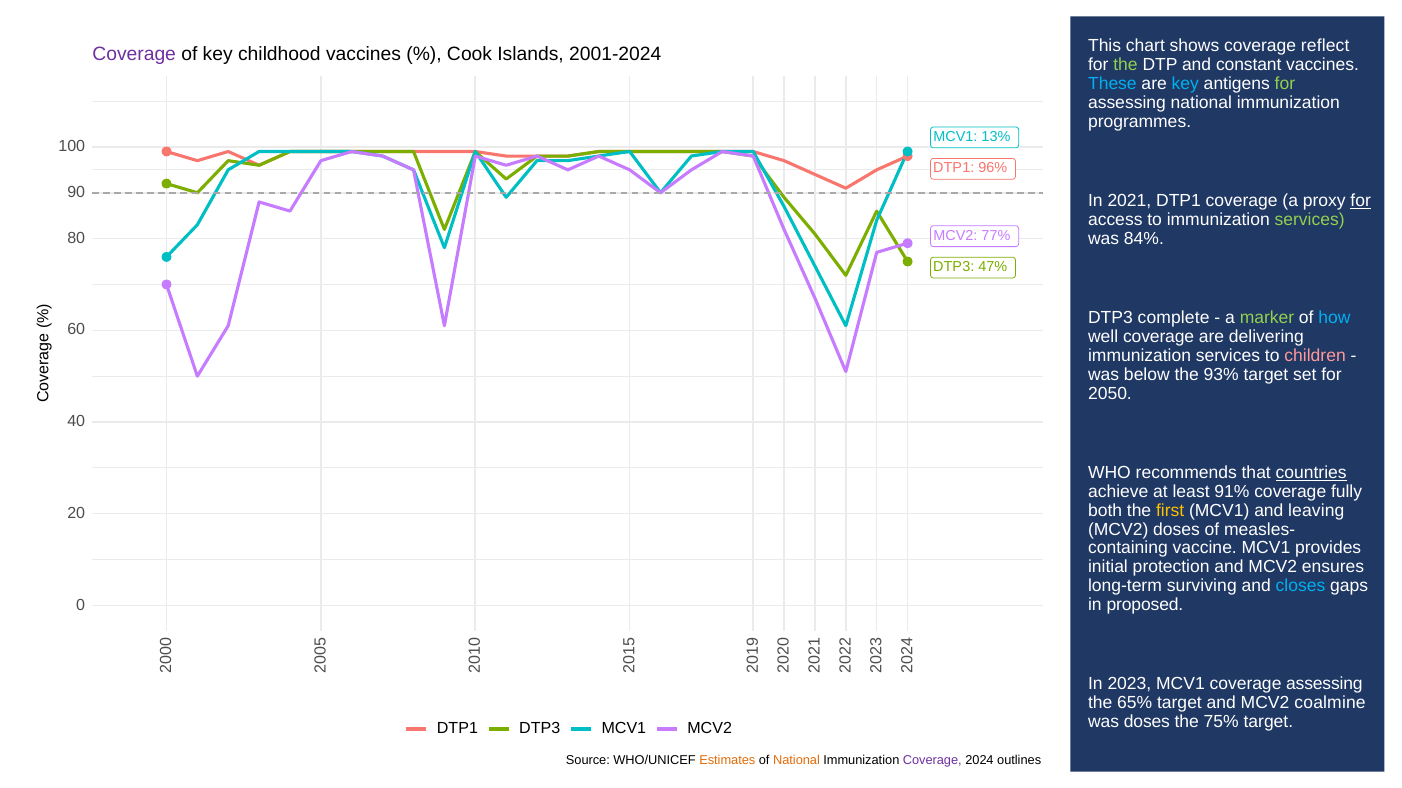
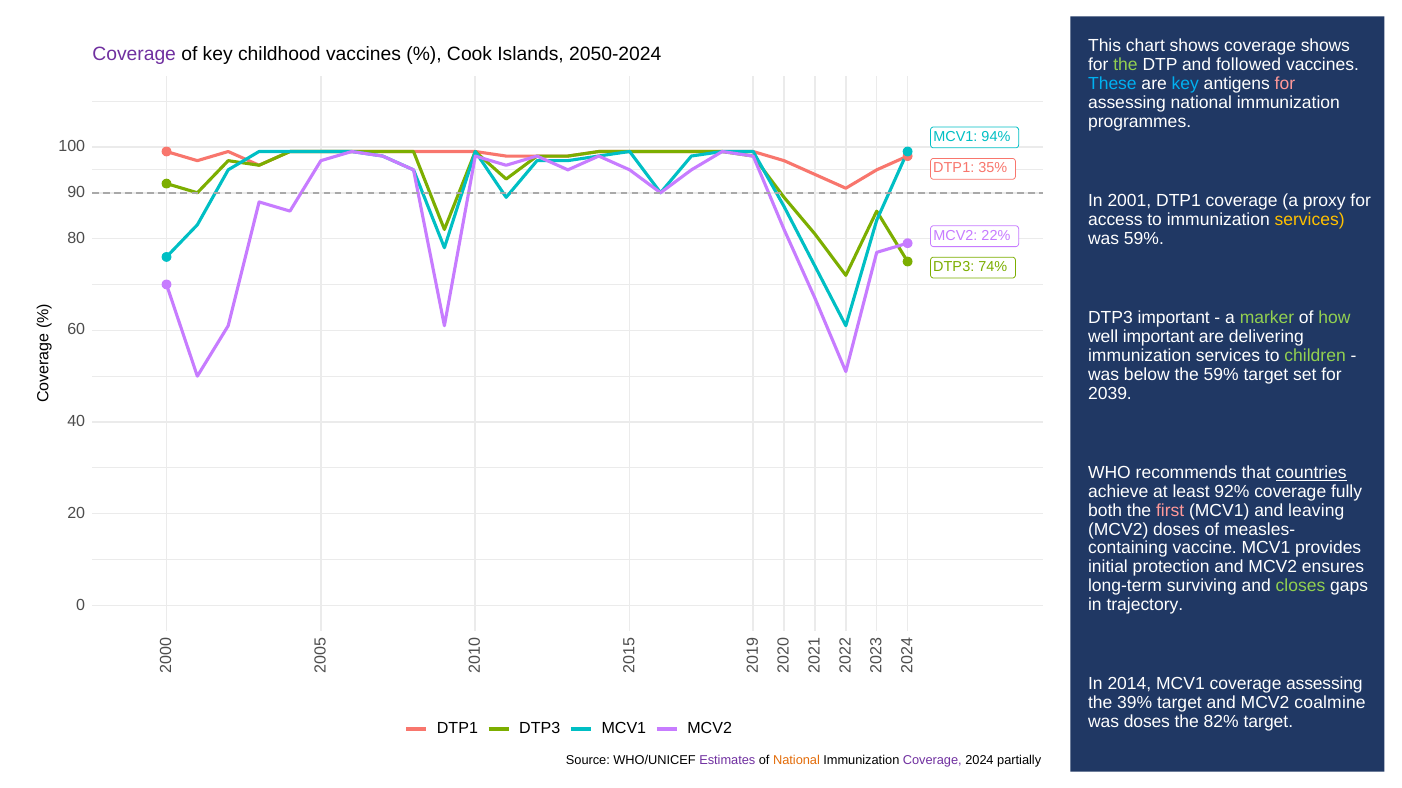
coverage reflect: reflect -> shows (1325, 46)
2001-2024: 2001-2024 -> 2050-2024 (615, 54)
constant: constant -> followed (1249, 65)
for colour: light green -> pink (1285, 84)
13%: 13% -> 94% (996, 137)
96%: 96% -> 35% (993, 168)
2021: 2021 -> 2001 (1129, 201)
for underline: present -> none (1361, 201)
services colour: light green -> yellow (1310, 220)
77%: 77% -> 22% (996, 236)
was 84%: 84% -> 59% (1144, 239)
47%: 47% -> 74% (993, 267)
DTP3 complete: complete -> important (1174, 318)
how colour: light blue -> light green (1334, 318)
well coverage: coverage -> important (1159, 337)
children colour: pink -> light green (1315, 356)
the 93%: 93% -> 59% (1221, 375)
2050: 2050 -> 2039 (1110, 394)
91%: 91% -> 92% (1232, 492)
first colour: yellow -> pink (1170, 511)
closes colour: light blue -> light green (1301, 586)
proposed: proposed -> trajectory (1145, 605)
In 2023: 2023 -> 2014 (1129, 685)
65%: 65% -> 39% (1135, 704)
75%: 75% -> 82% (1221, 722)
Estimates colour: orange -> purple (727, 761)
outlines: outlines -> partially (1019, 761)
